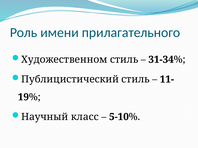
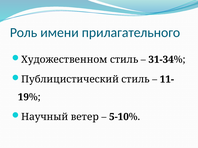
класс: класс -> ветер (85, 117)
